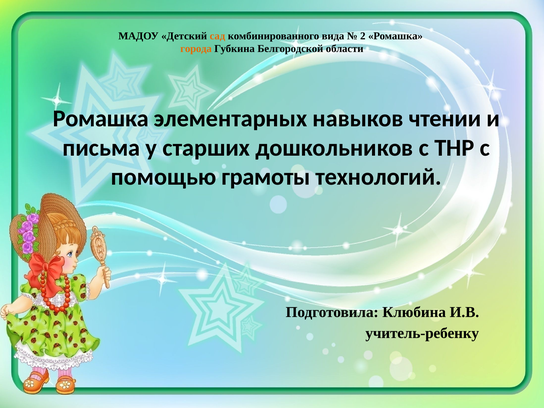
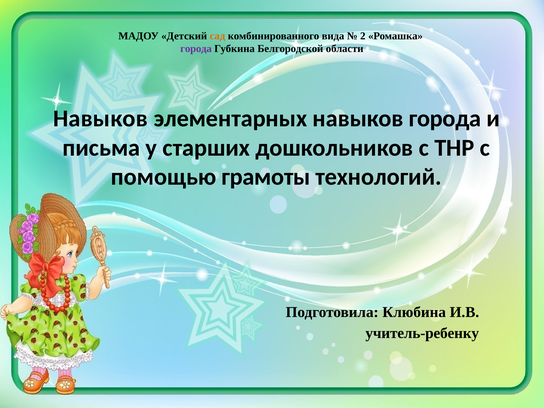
города colour: orange -> purple (196, 49)
Ромашка: Ромашка -> Навыков (100, 119)
навыков чтении: чтении -> города (445, 119)
